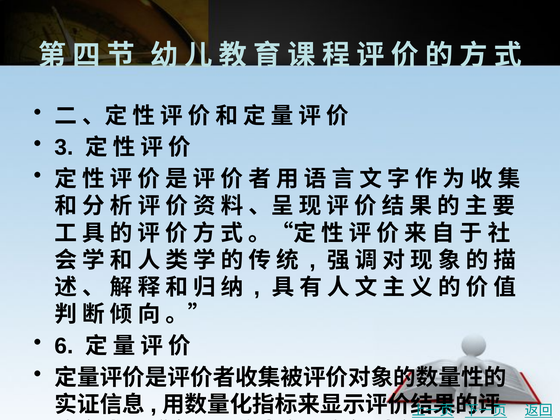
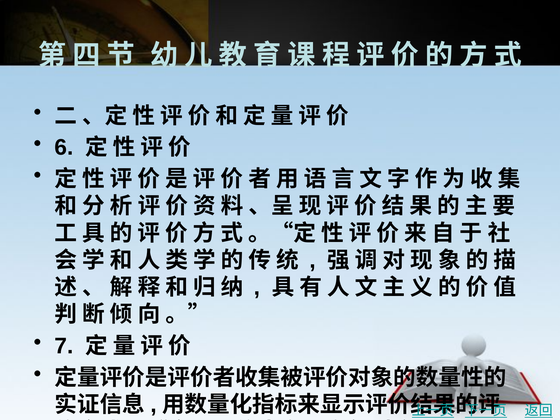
3: 3 -> 6 (64, 148)
6: 6 -> 7 (64, 346)
